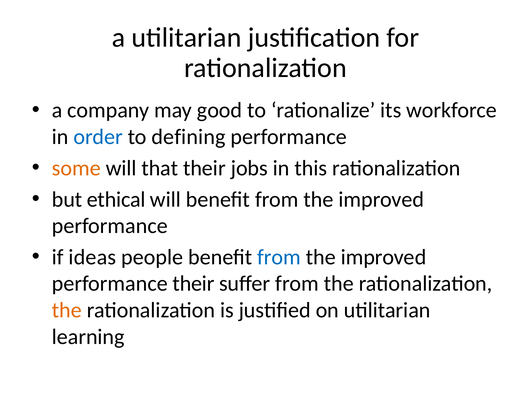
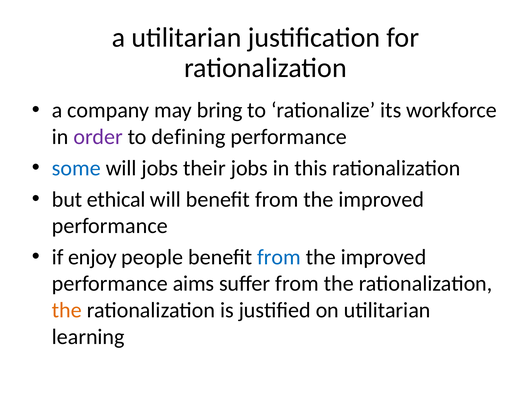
good: good -> bring (220, 110)
order colour: blue -> purple (98, 137)
some colour: orange -> blue (76, 168)
will that: that -> jobs (160, 168)
ideas: ideas -> enjoy (93, 257)
performance their: their -> aims (194, 284)
